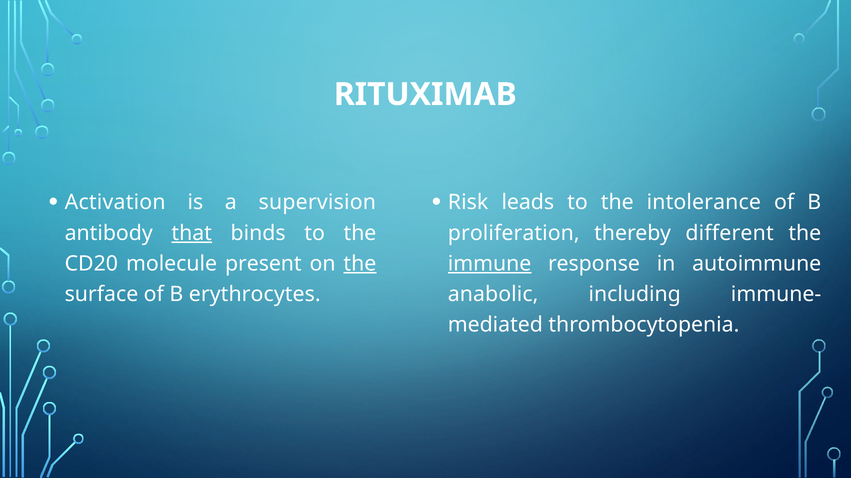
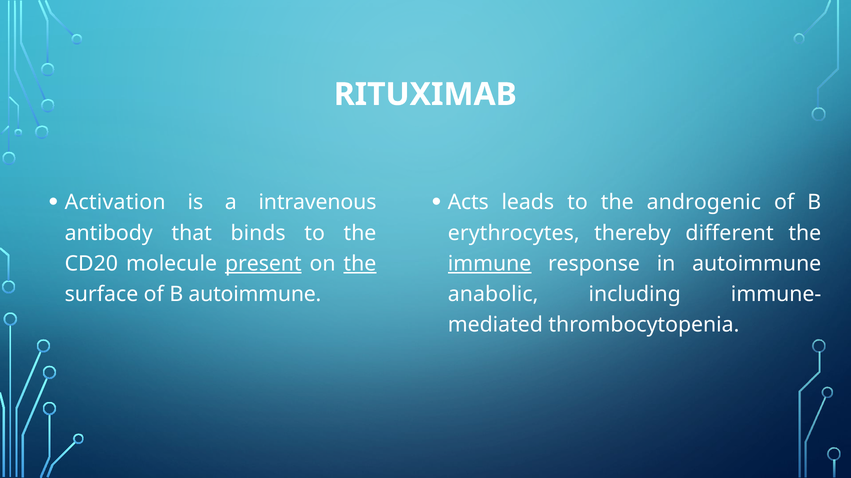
supervision: supervision -> intravenous (317, 203)
Risk: Risk -> Acts (468, 203)
intolerance: intolerance -> androgenic (704, 203)
that underline: present -> none (192, 233)
proliferation: proliferation -> erythrocytes (514, 233)
present underline: none -> present (263, 264)
B erythrocytes: erythrocytes -> autoimmune (255, 295)
